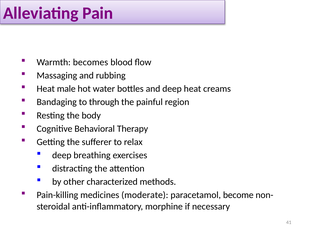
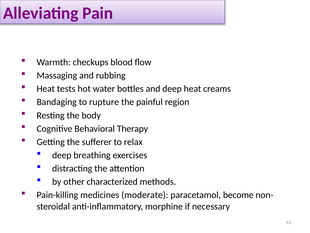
becomes: becomes -> checkups (91, 62)
male: male -> tests (66, 89)
through: through -> rupture (104, 102)
